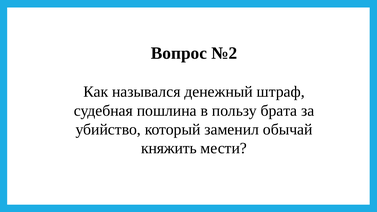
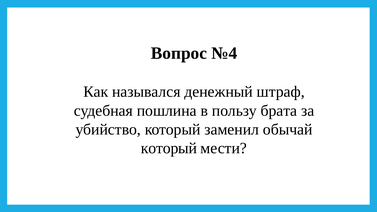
№2: №2 -> №4 (224, 53)
княжить: княжить -> который (169, 148)
